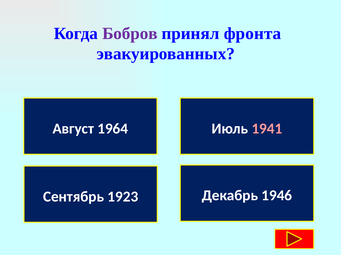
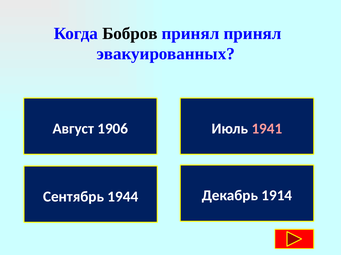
Бобров colour: purple -> black (130, 34)
принял фронта: фронта -> принял (253, 34)
1964: 1964 -> 1906 (113, 129)
1923: 1923 -> 1944 (123, 197)
1946: 1946 -> 1914 (277, 196)
